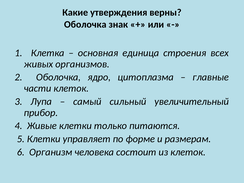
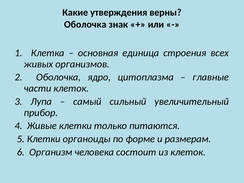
управляет: управляет -> органоиды (87, 139)
